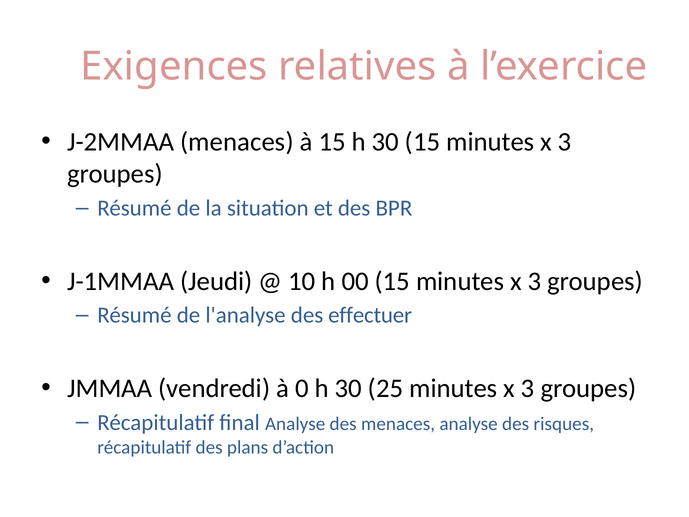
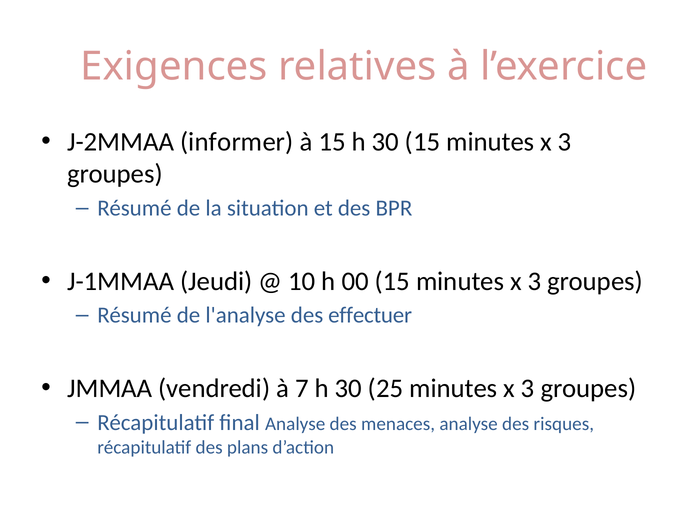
J-2MMAA menaces: menaces -> informer (237, 142)
0: 0 -> 7 (302, 388)
